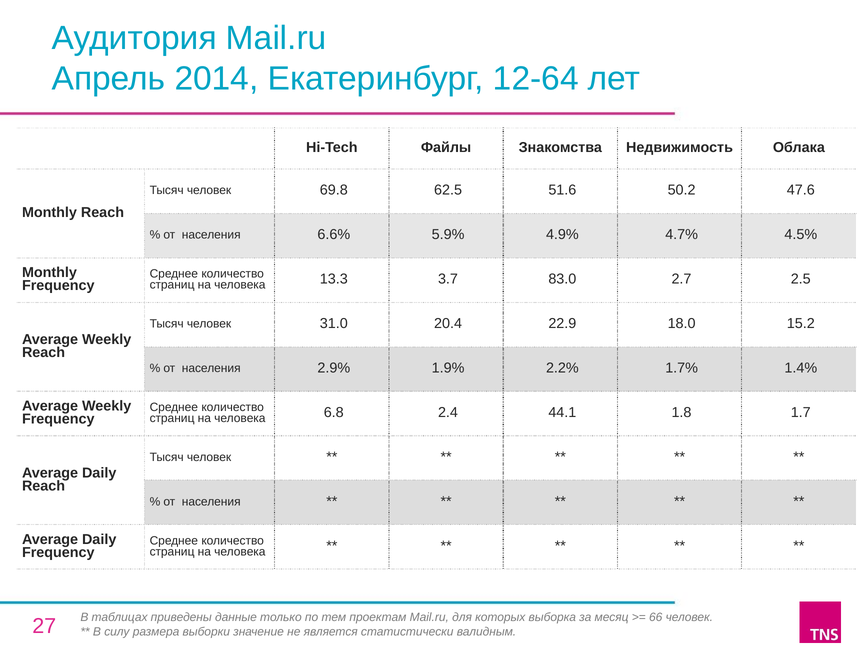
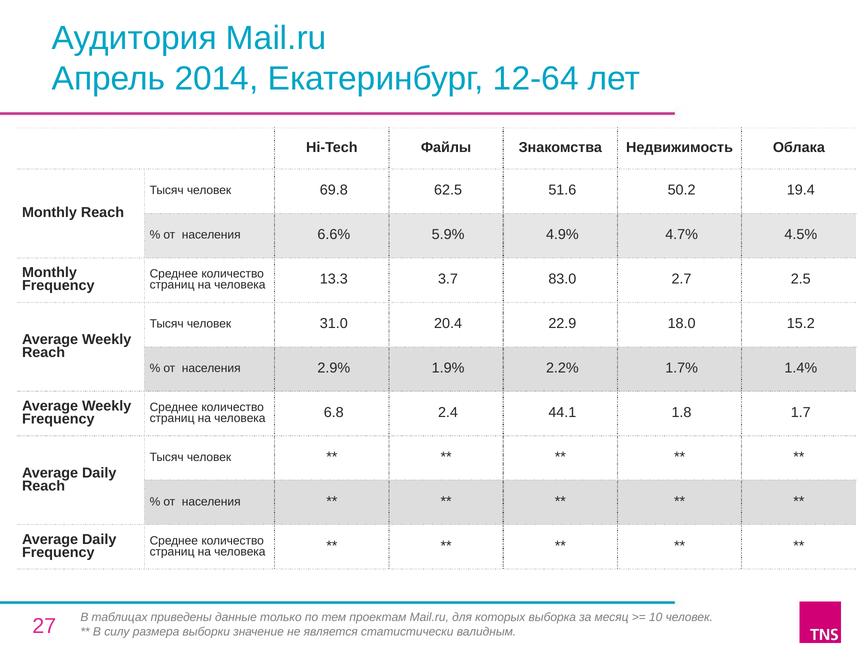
47.6: 47.6 -> 19.4 (801, 190)
66: 66 -> 10 (656, 618)
